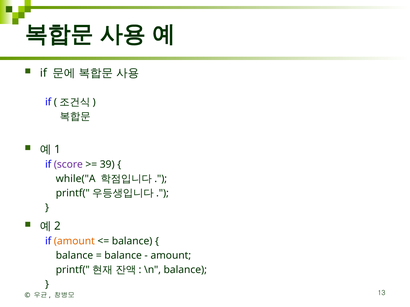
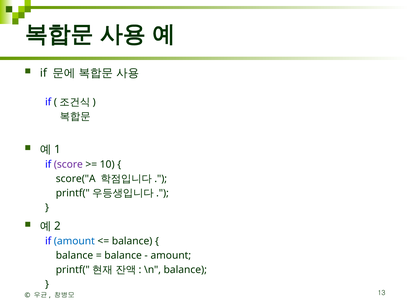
39: 39 -> 10 (107, 165)
while("A: while("A -> score("A (76, 179)
amount colour: orange -> blue (74, 242)
